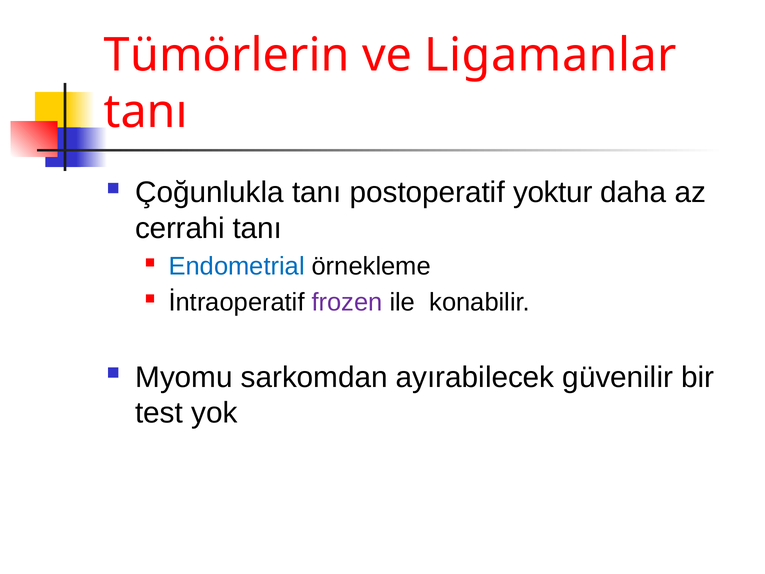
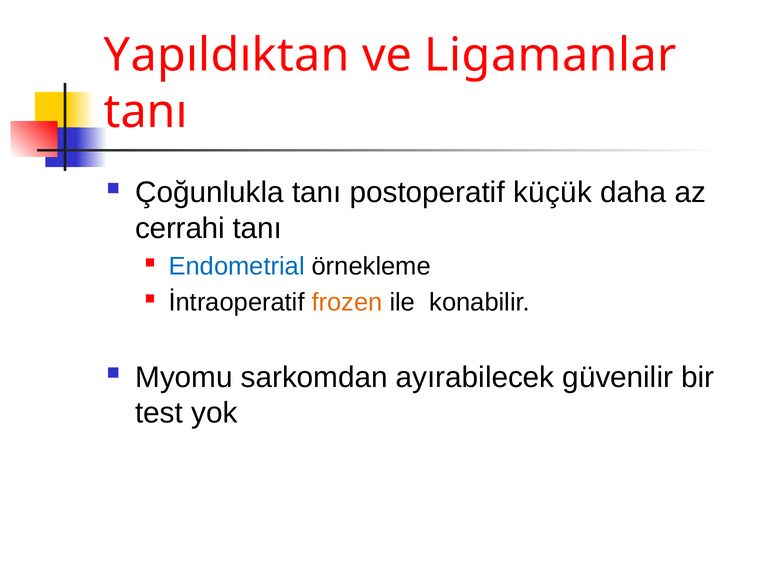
Tümörlerin: Tümörlerin -> Yapıldıktan (227, 56)
yoktur: yoktur -> küçük (552, 193)
frozen colour: purple -> orange (347, 302)
